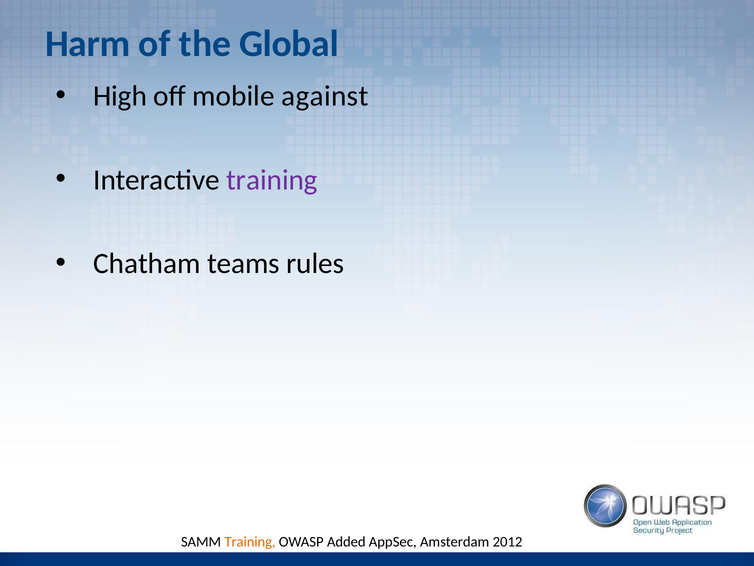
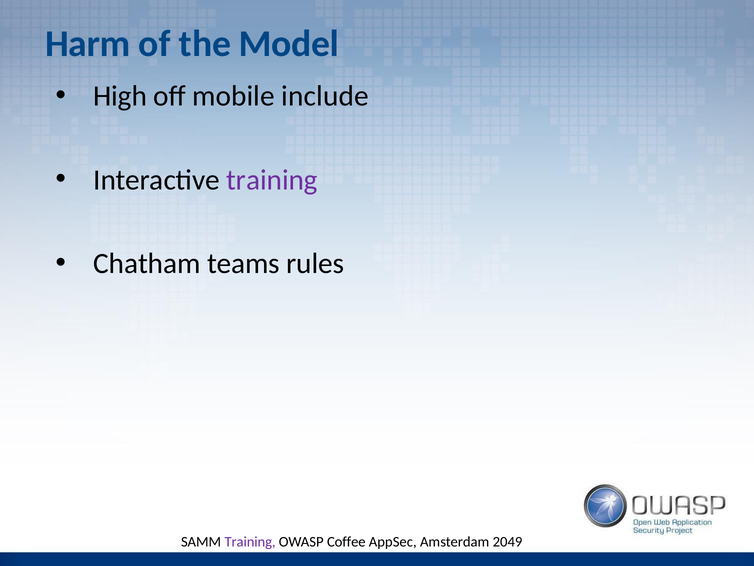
Global: Global -> Model (289, 44)
against: against -> include (325, 96)
Training colour: orange -> purple (250, 542)
Added: Added -> Coffee (346, 542)
2012: 2012 -> 2049 (508, 542)
